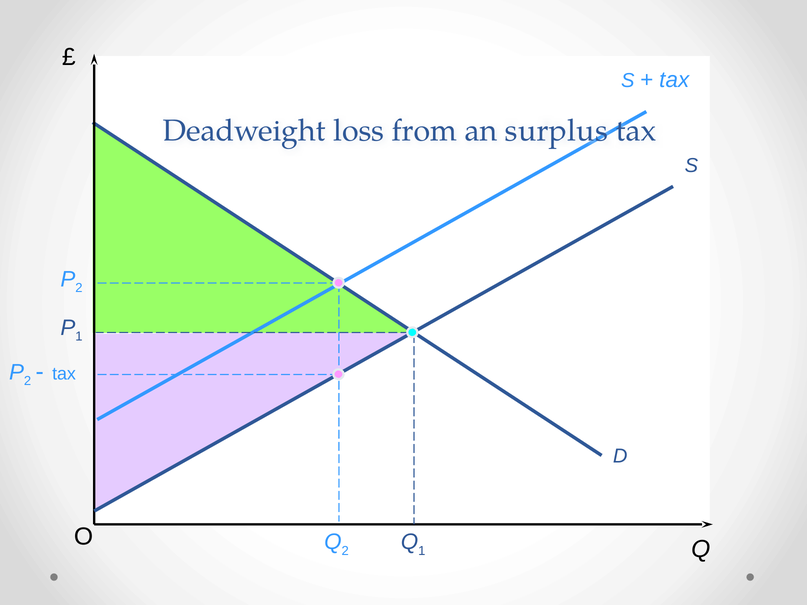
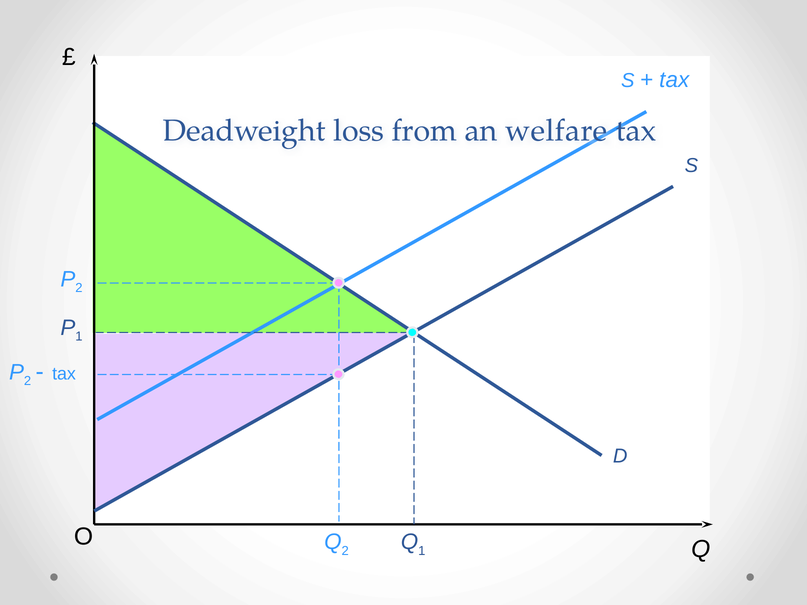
surplus: surplus -> welfare (556, 131)
